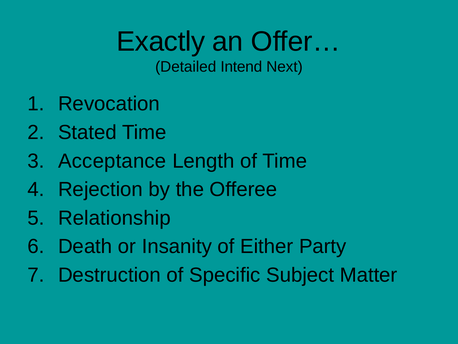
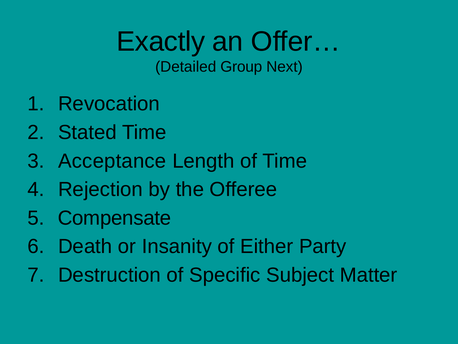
Intend: Intend -> Group (241, 67)
Relationship: Relationship -> Compensate (114, 218)
